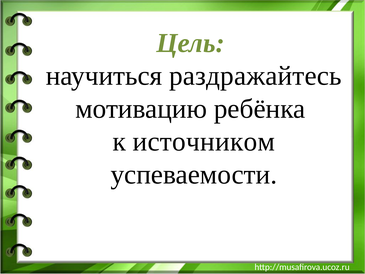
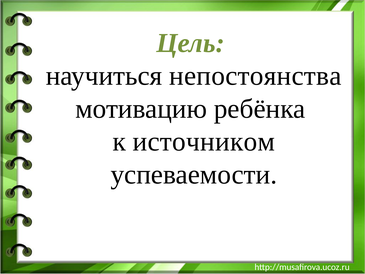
раздражайтесь: раздражайтесь -> непостоянства (255, 76)
